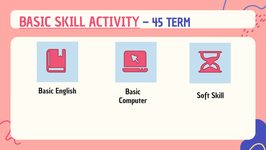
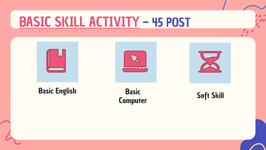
TERM: TERM -> POST (178, 23)
